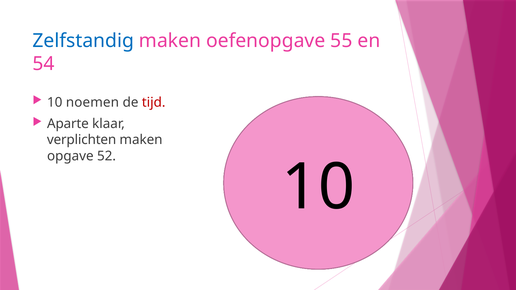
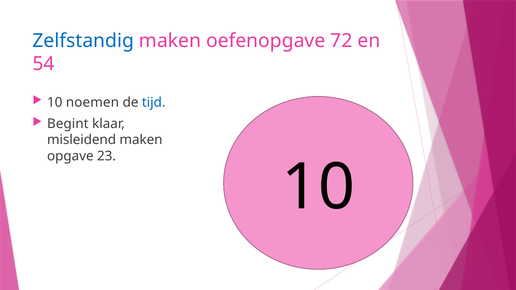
55: 55 -> 72 (341, 41)
tijd colour: red -> blue (154, 102)
Aparte: Aparte -> Begint (68, 124)
verplichten: verplichten -> misleidend (82, 140)
52: 52 -> 23 (107, 156)
